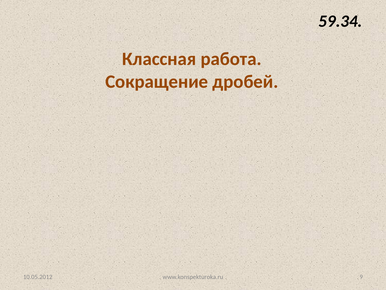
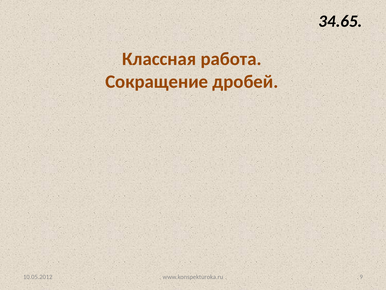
59.34: 59.34 -> 34.65 (340, 21)
